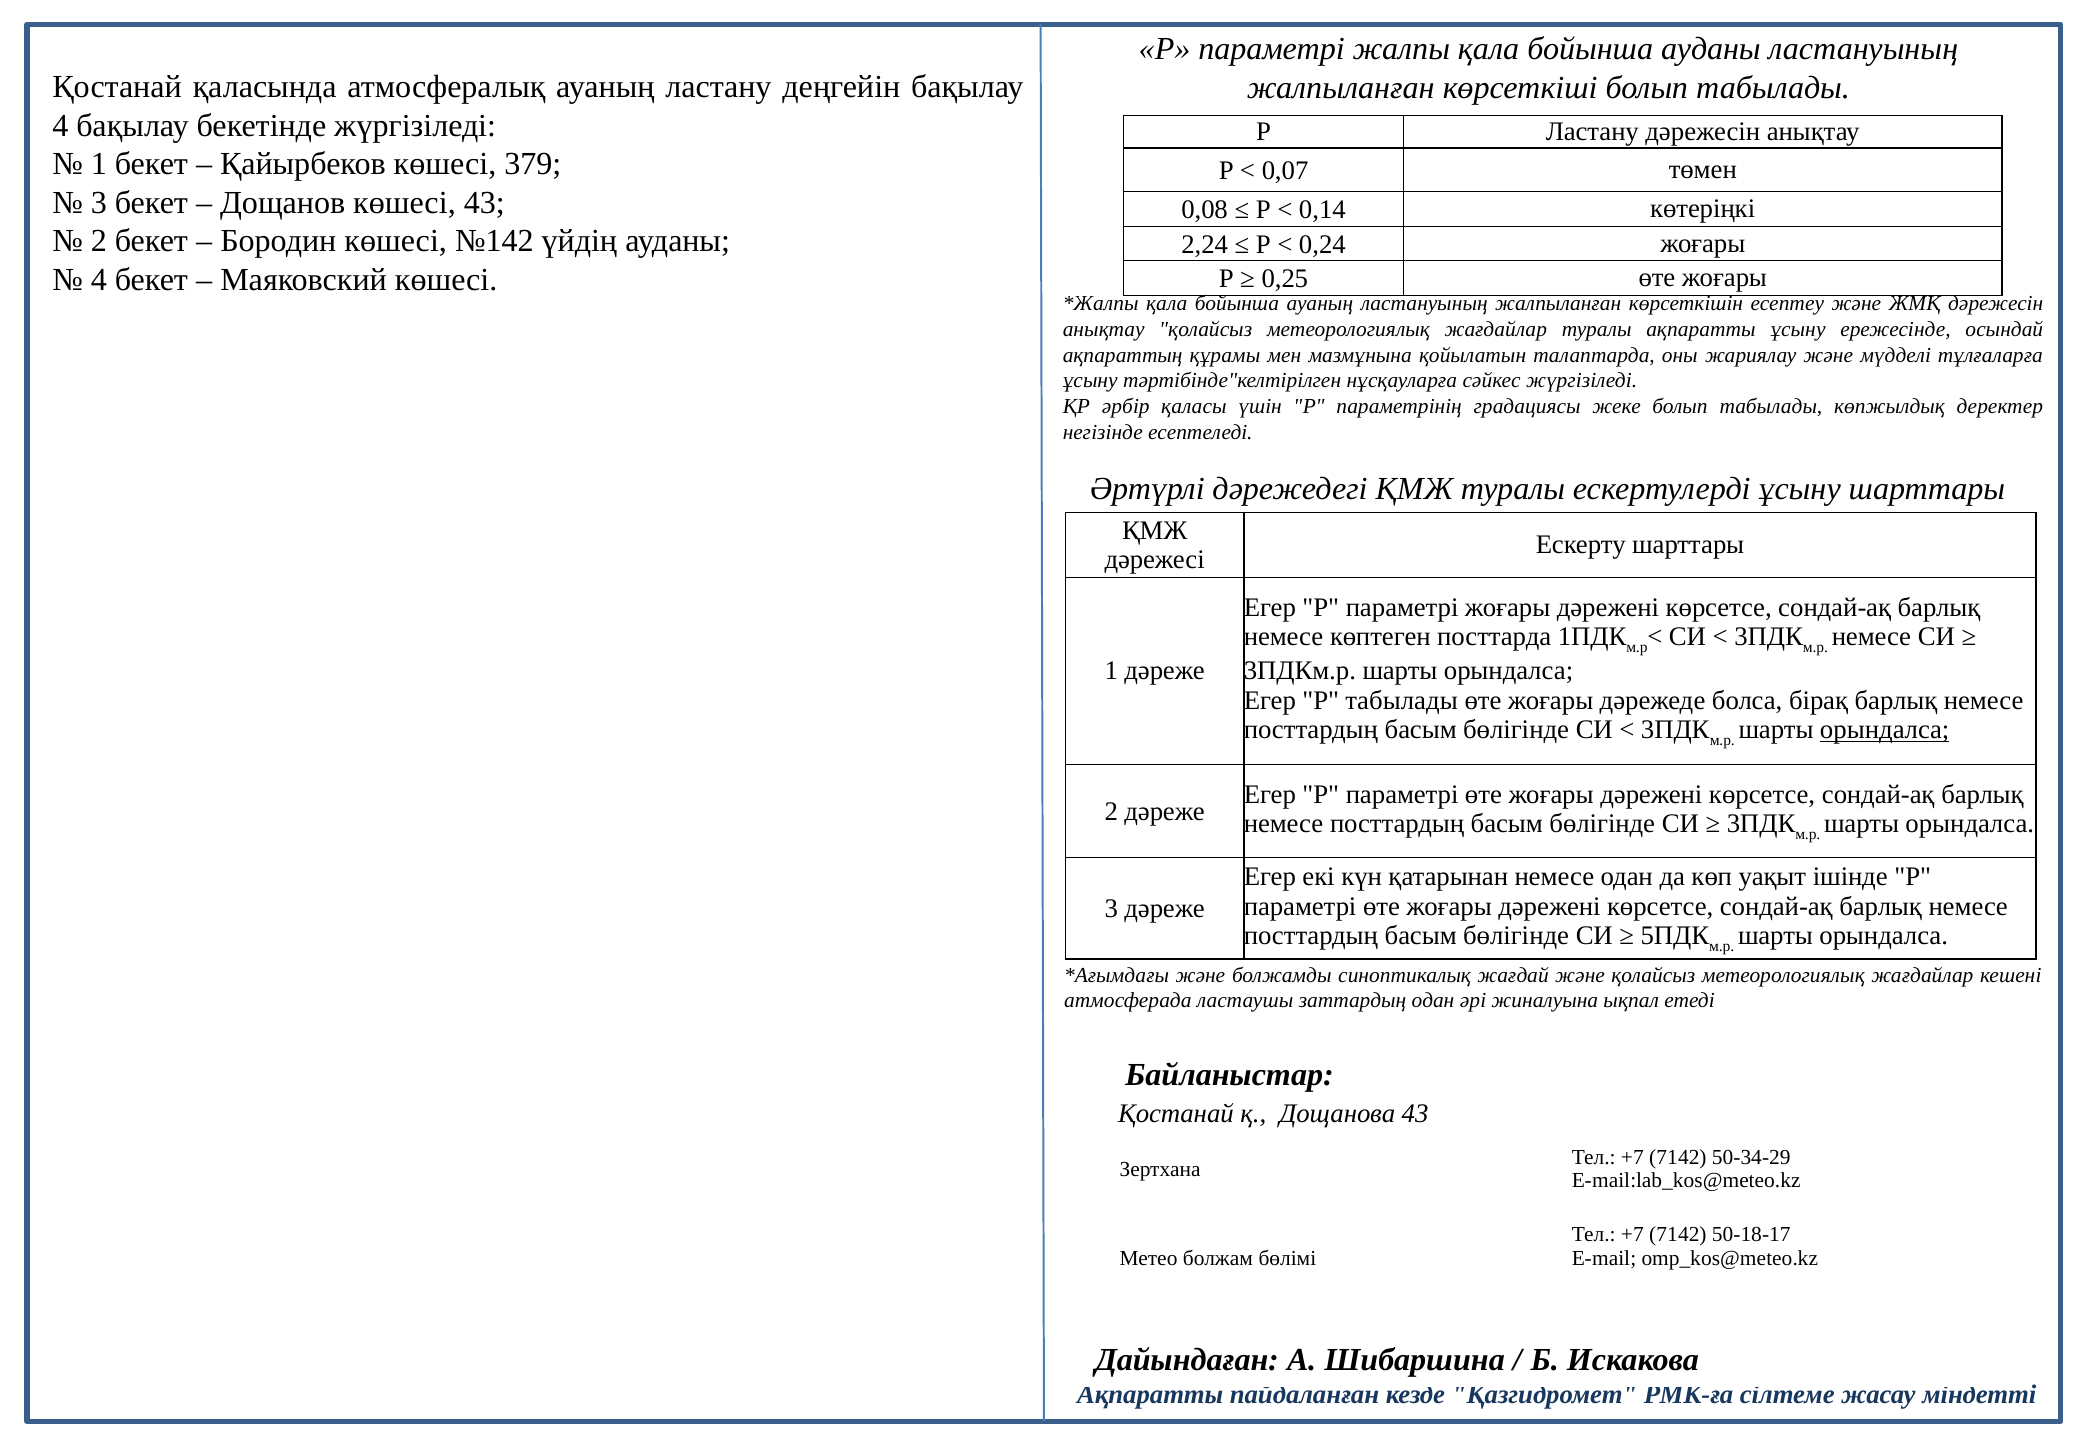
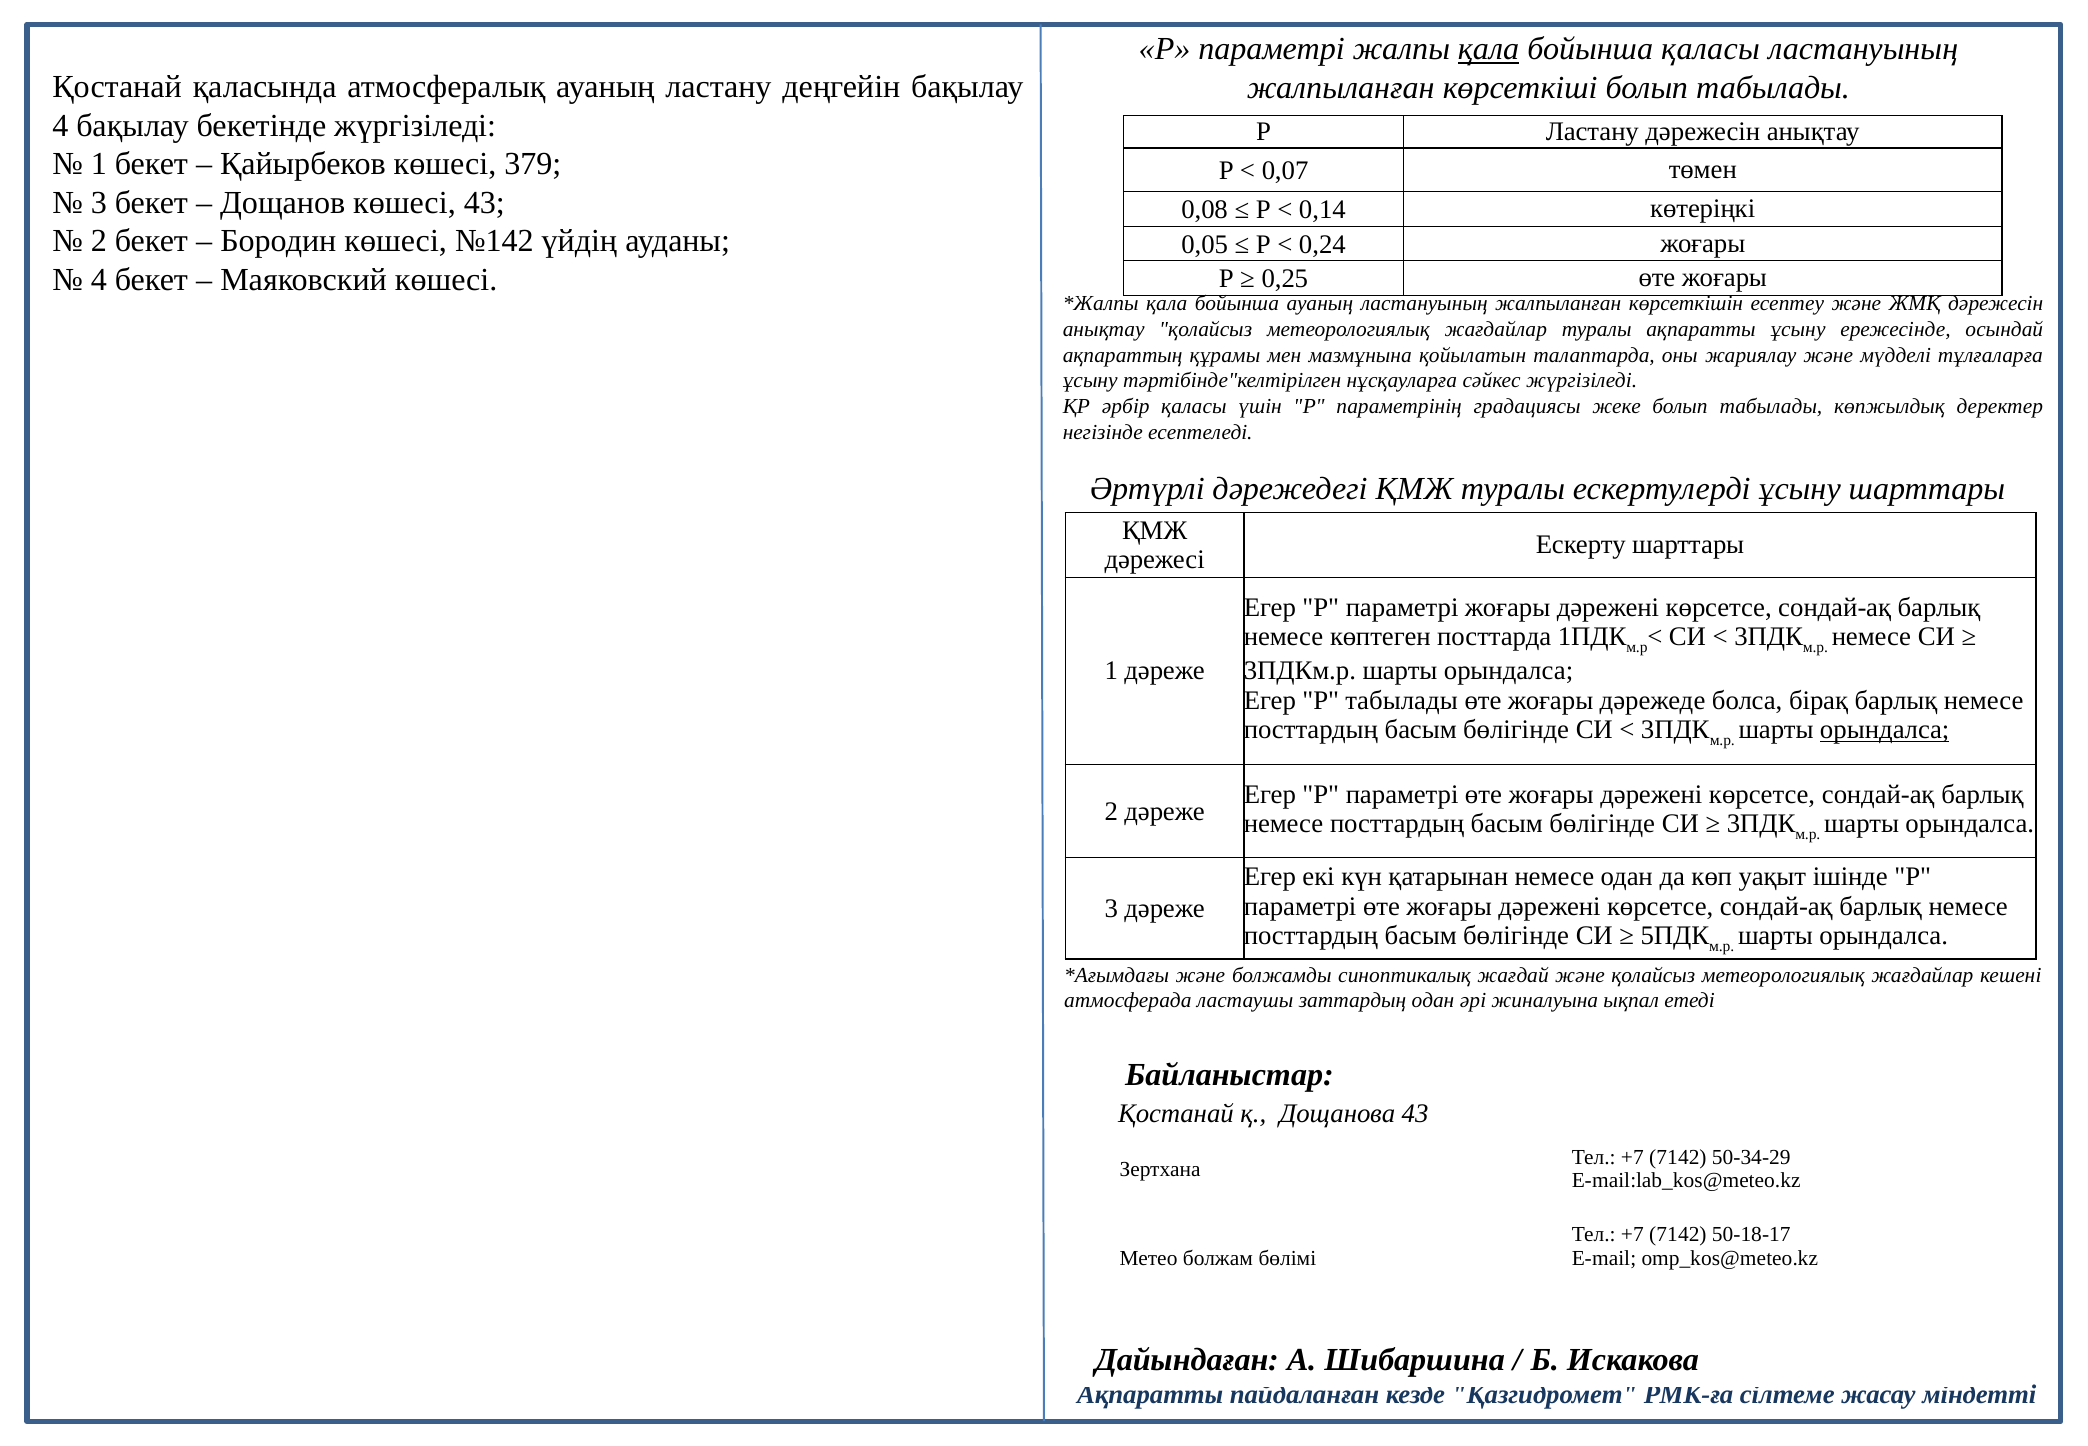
қала underline: none -> present (1489, 49)
бойынша ауданы: ауданы -> қаласы (1711, 49)
2,24: 2,24 -> 0,05 (1205, 245)
